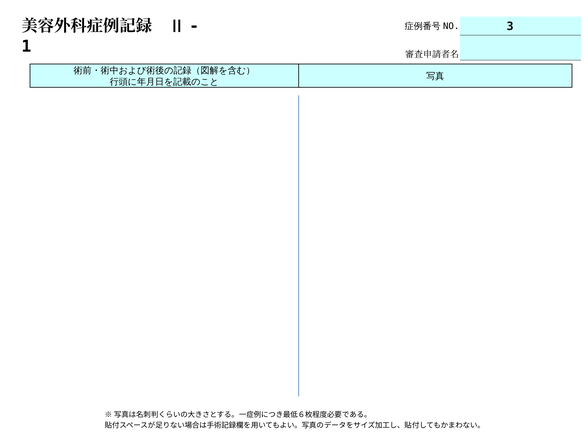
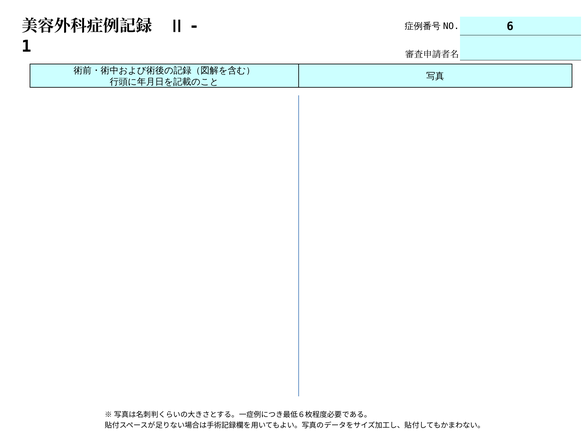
3: 3 -> 6 (510, 26)
